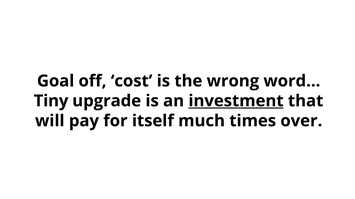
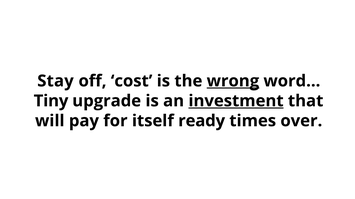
Goal: Goal -> Stay (55, 81)
wrong underline: none -> present (233, 81)
much: much -> ready (202, 121)
